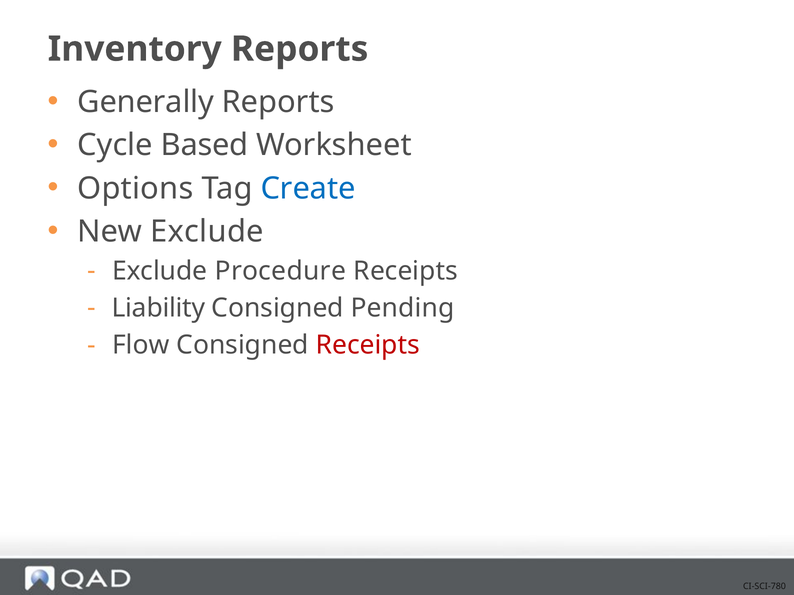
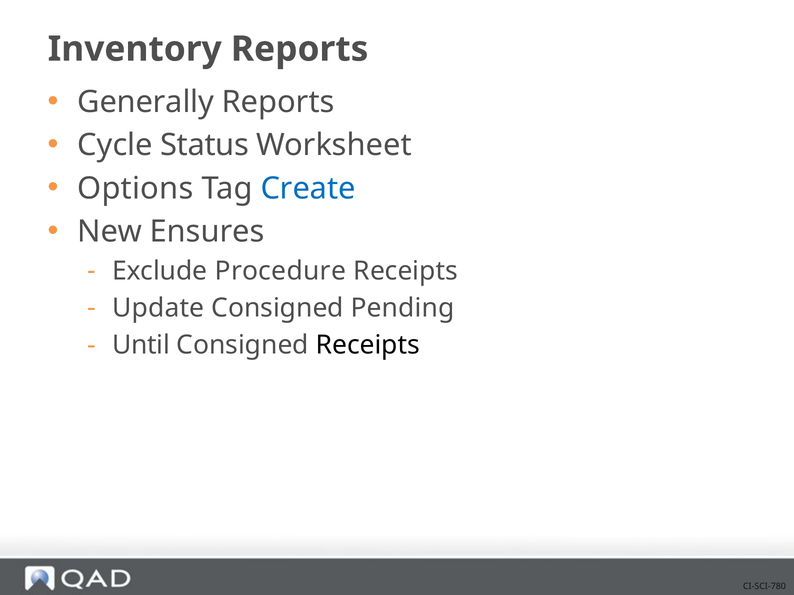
Based: Based -> Status (205, 145)
New Exclude: Exclude -> Ensures (207, 232)
Liability: Liability -> Update (158, 308)
Flow: Flow -> Until (141, 345)
Receipts colour: red -> black (368, 345)
